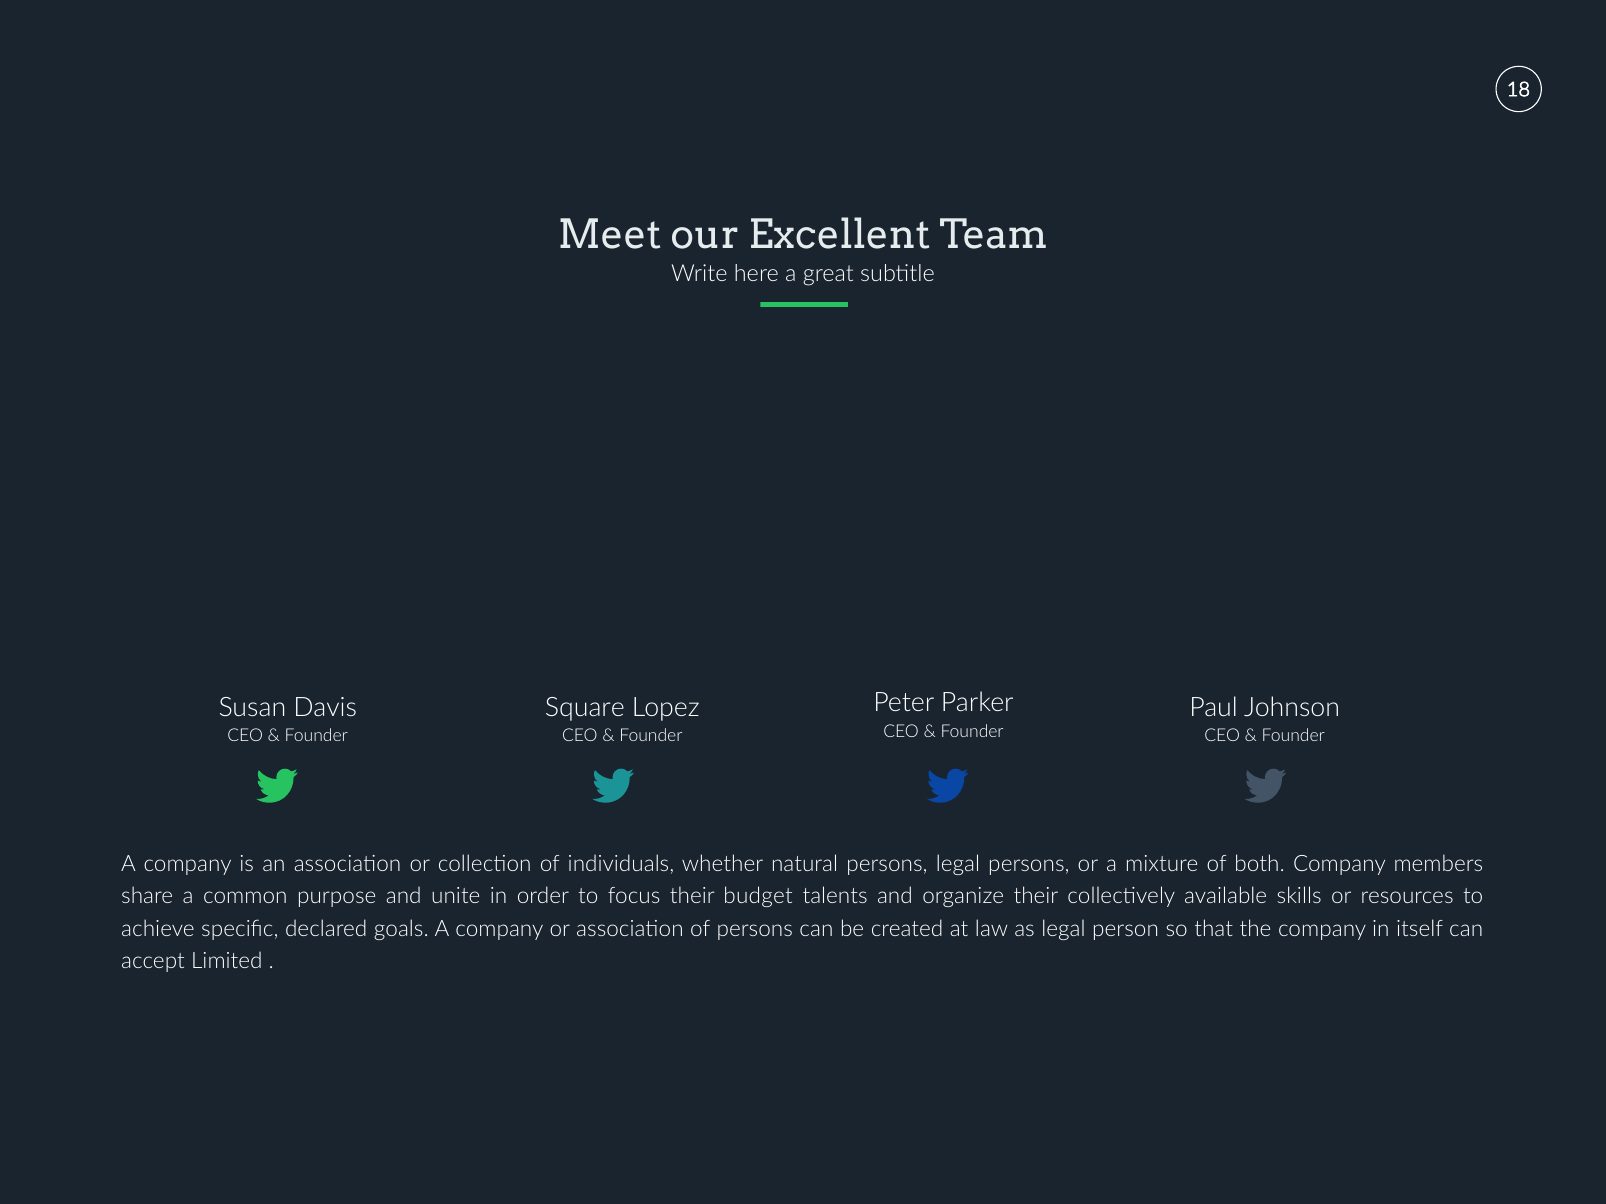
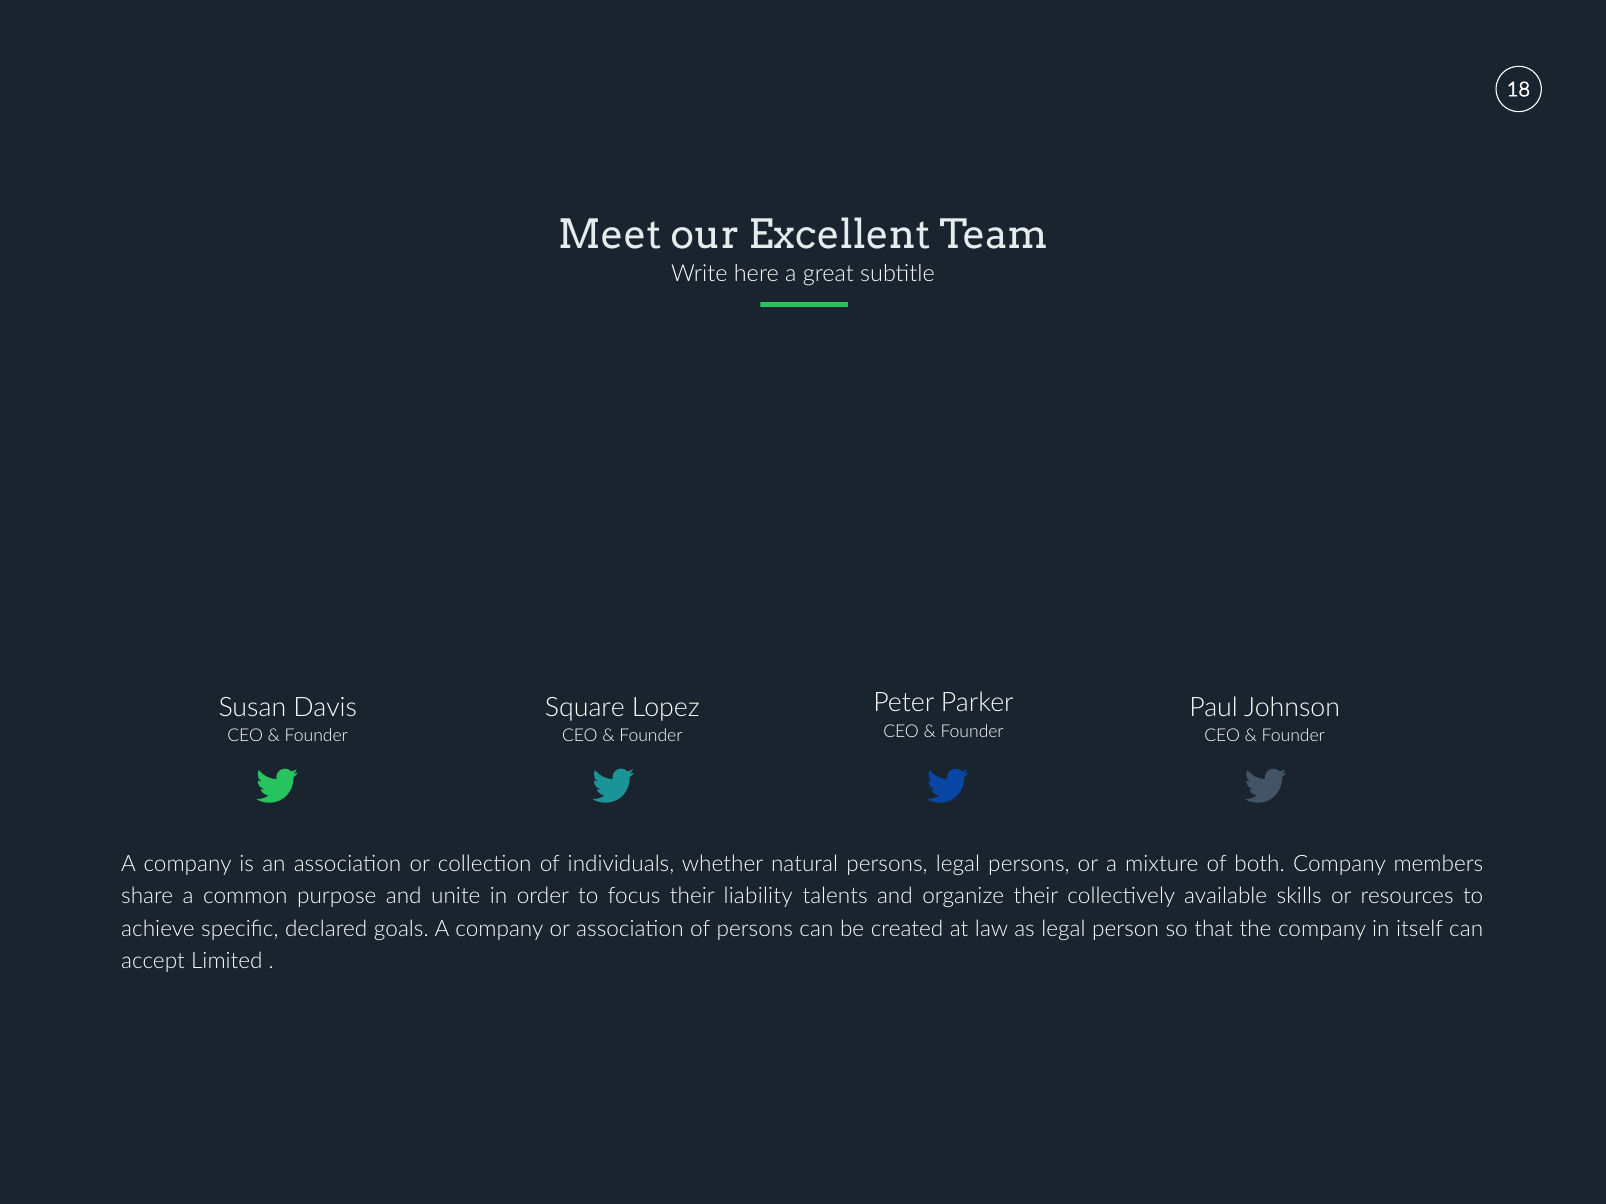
budget: budget -> liability (758, 897)
